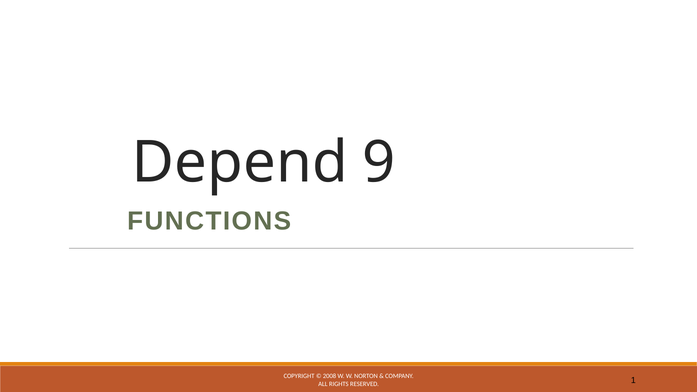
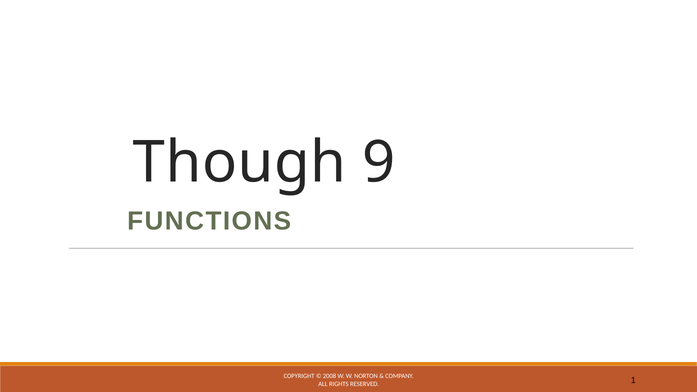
Depend: Depend -> Though (240, 162)
